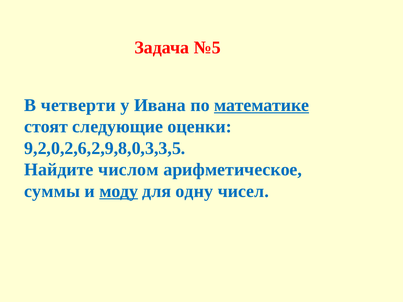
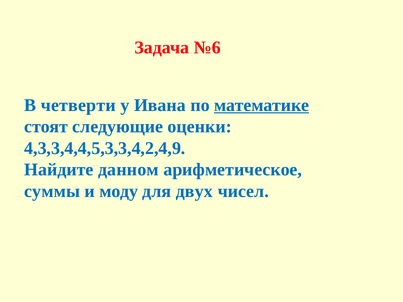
№5: №5 -> №6 (207, 48)
9,2,0,2,6,2,9,8,0,3,3,5: 9,2,0,2,6,2,9,8,0,3,3,5 -> 4,3,3,4,4,5,3,3,4,2,4,9 (105, 148)
числом: числом -> данном (128, 170)
моду underline: present -> none (119, 191)
одну: одну -> двух (194, 191)
